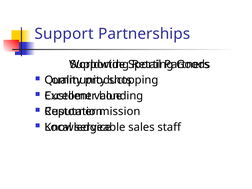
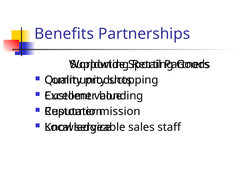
Support: Support -> Benefits (64, 34)
